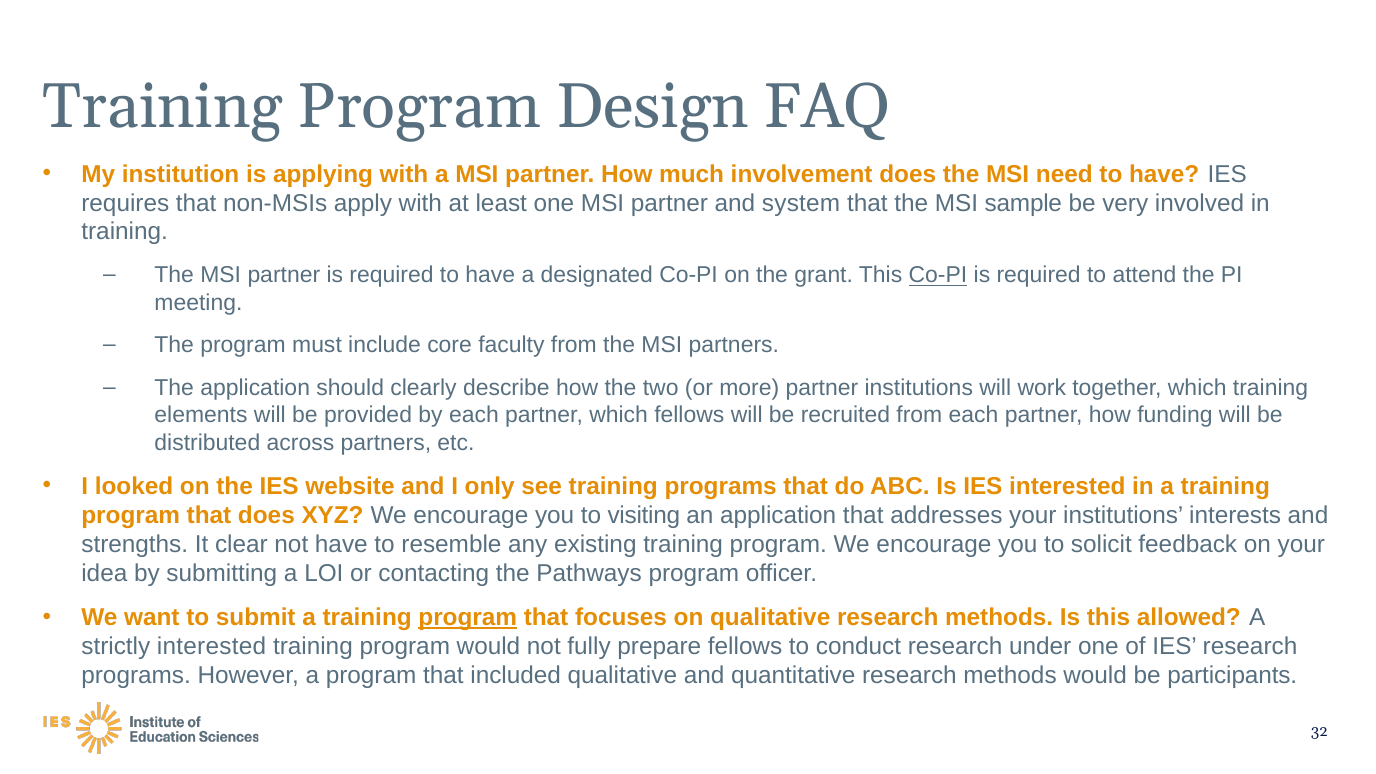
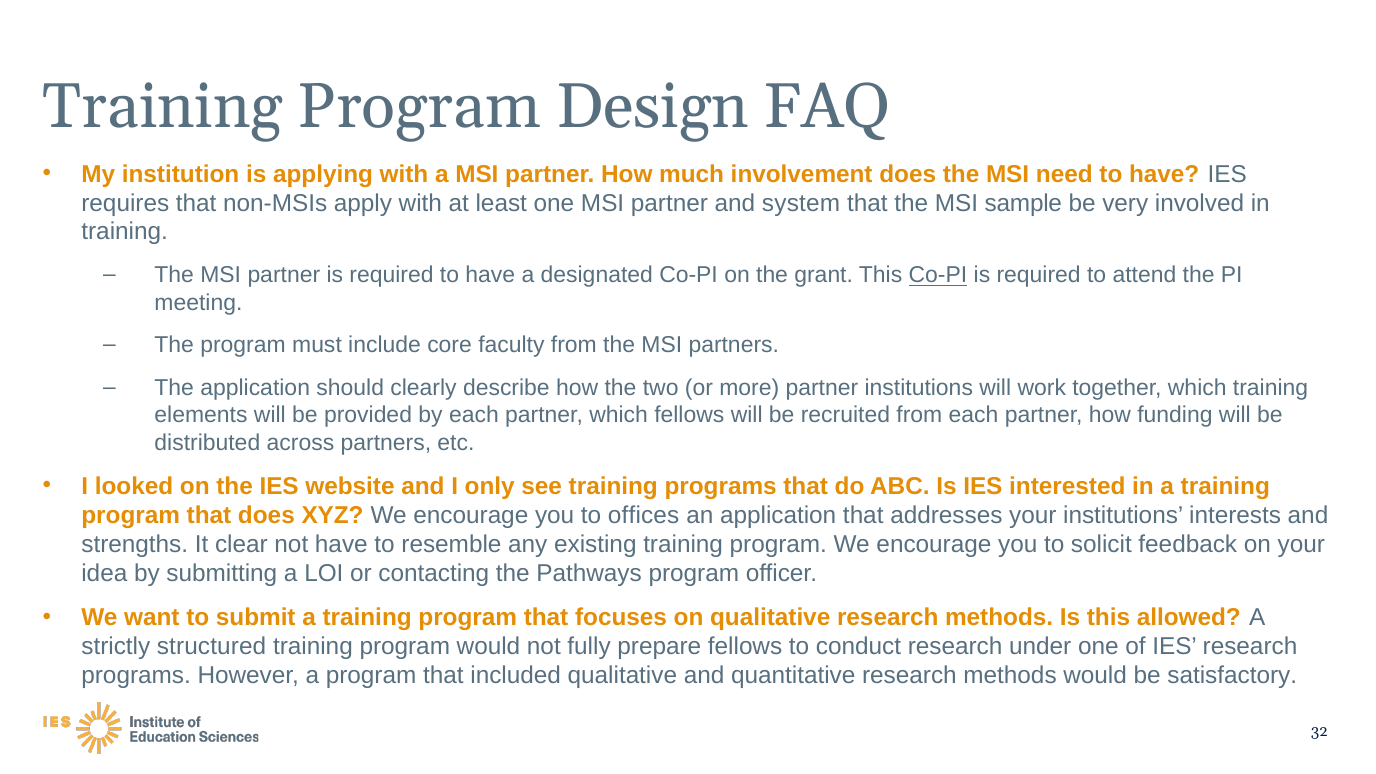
visiting: visiting -> offices (644, 515)
program underline: present -> none (468, 617)
strictly interested: interested -> structured (212, 646)
participants: participants -> satisfactory (1232, 675)
